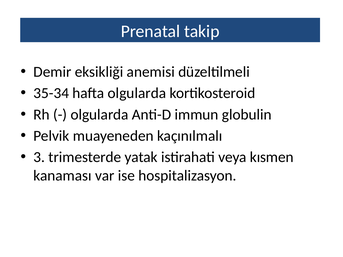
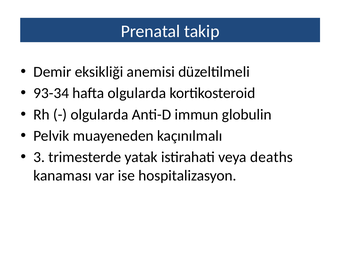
35-34: 35-34 -> 93-34 (51, 93)
kısmen: kısmen -> deaths (272, 157)
